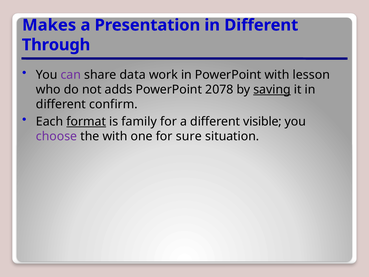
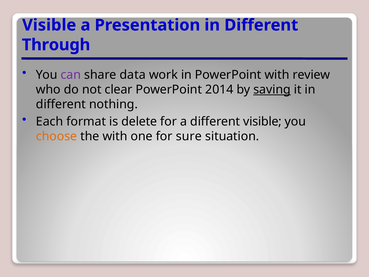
Makes: Makes -> Visible (49, 25)
lesson: lesson -> review (311, 75)
adds: adds -> clear (119, 89)
2078: 2078 -> 2014 (219, 89)
confirm: confirm -> nothing (113, 104)
format underline: present -> none (86, 121)
family: family -> delete (139, 121)
choose colour: purple -> orange (57, 136)
